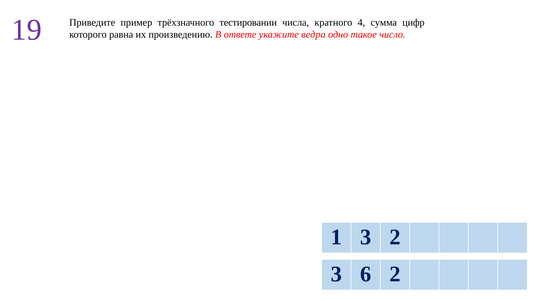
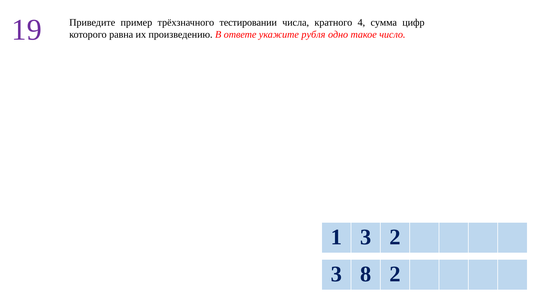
ведра: ведра -> рубля (313, 35)
6: 6 -> 8 (366, 274)
